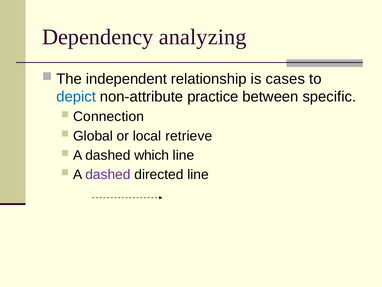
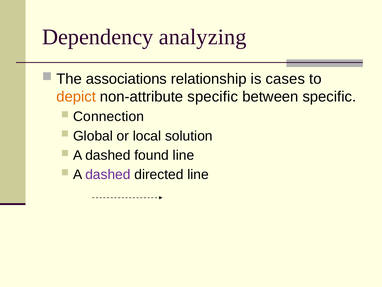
independent: independent -> associations (126, 79)
depict colour: blue -> orange (76, 97)
non-attribute practice: practice -> specific (213, 97)
retrieve: retrieve -> solution (189, 136)
which: which -> found (152, 155)
